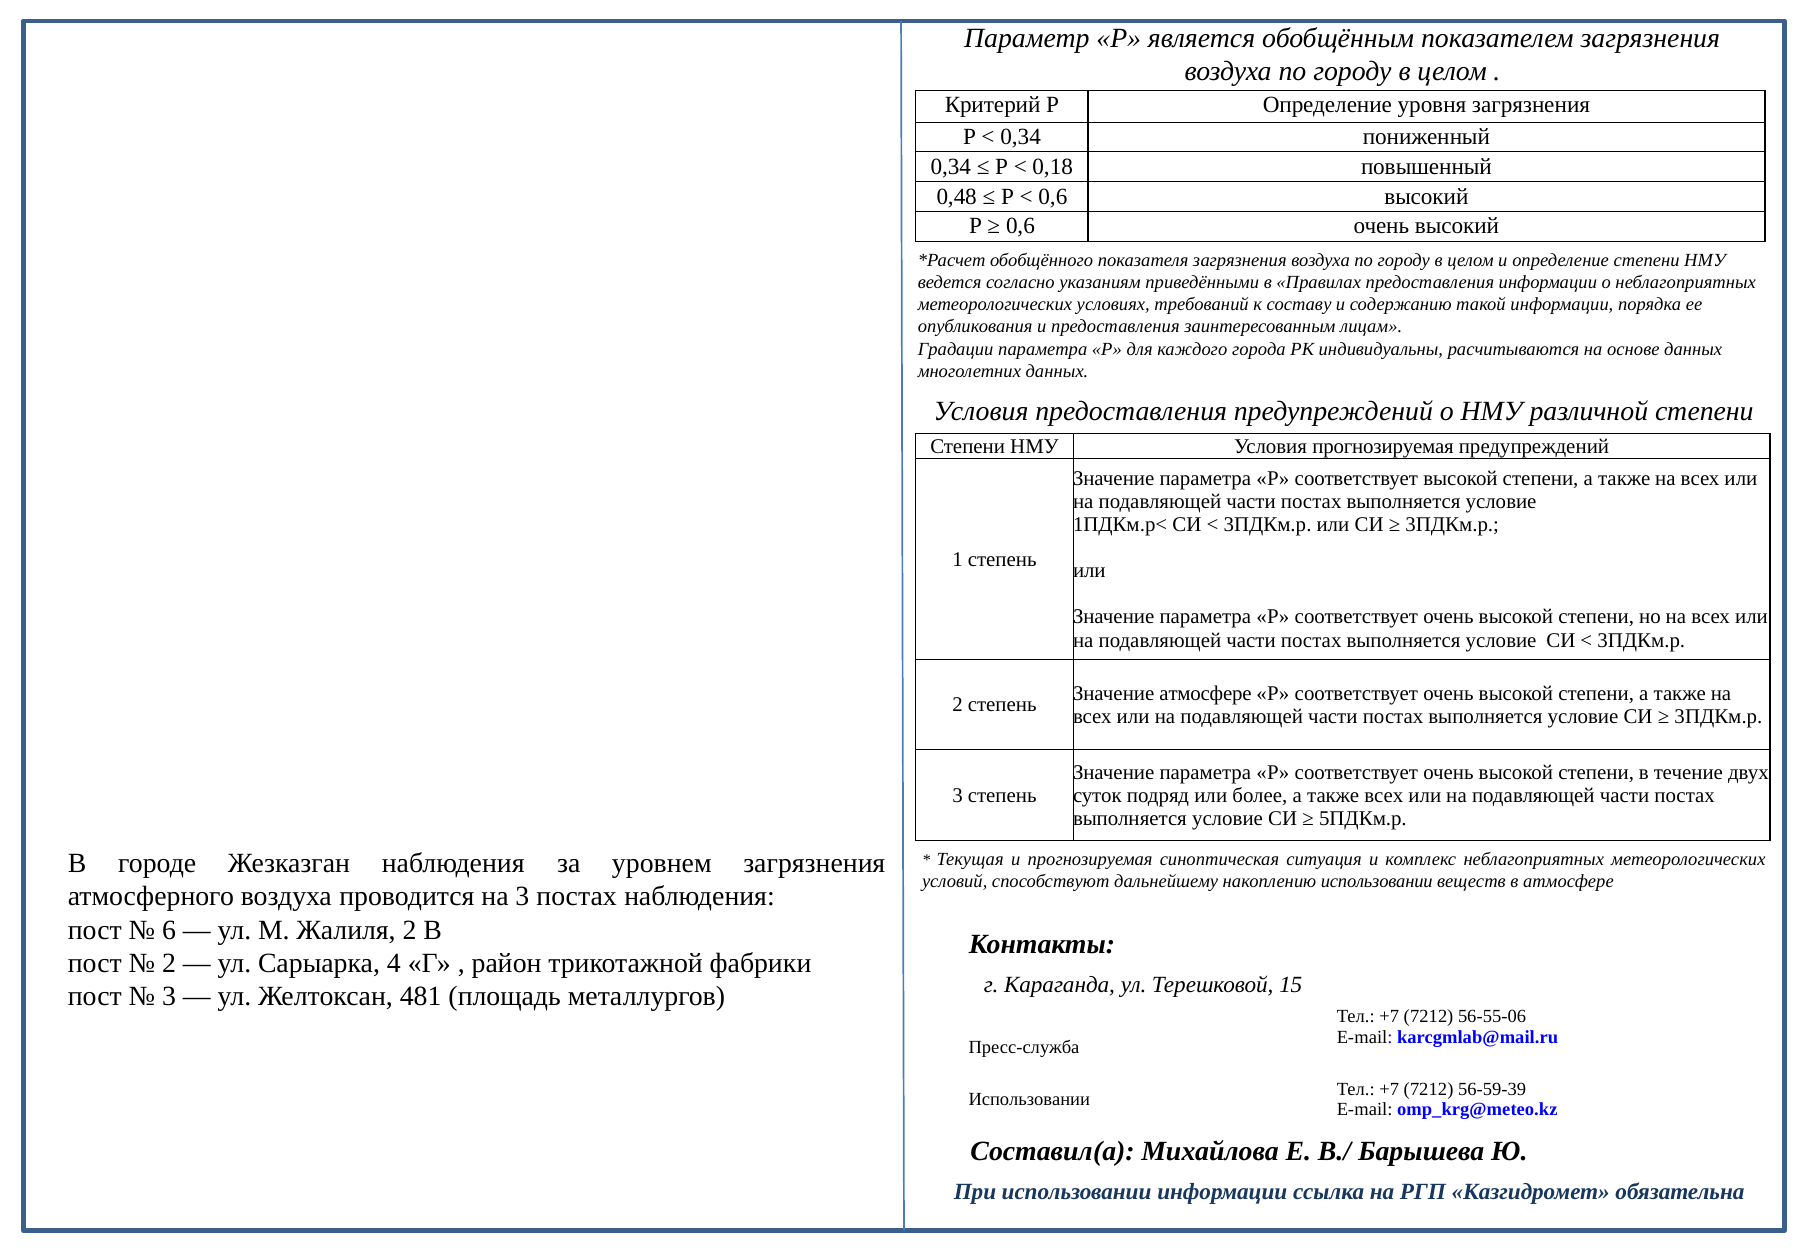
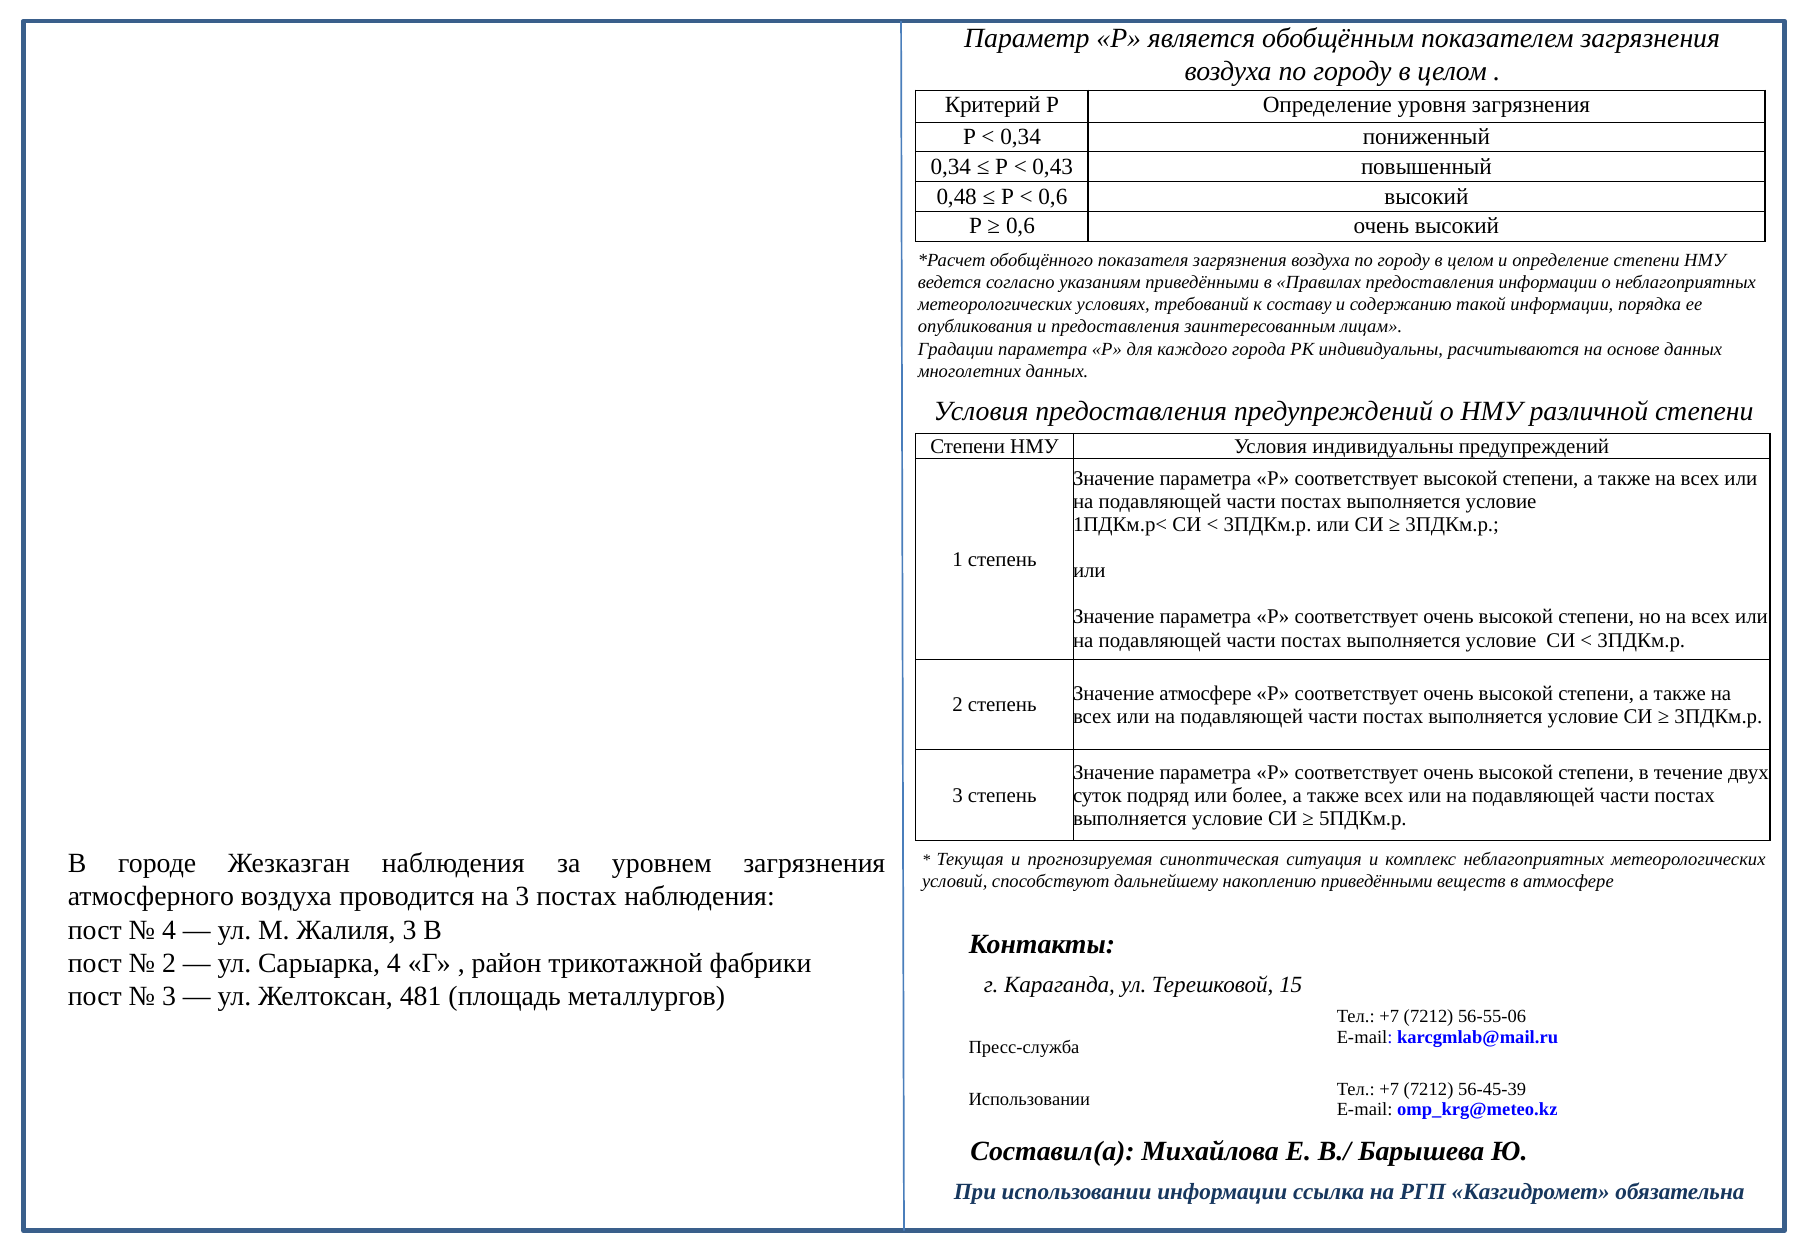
0,18: 0,18 -> 0,43 (1053, 167)
Условия прогнозируемая: прогнозируемая -> индивидуальны (1383, 446)
накоплению использовании: использовании -> приведёнными (1377, 881)
6: 6 -> 4 (169, 930)
Жалиля 2: 2 -> 3 (410, 930)
56-59-39: 56-59-39 -> 56-45-39 (1492, 1089)
